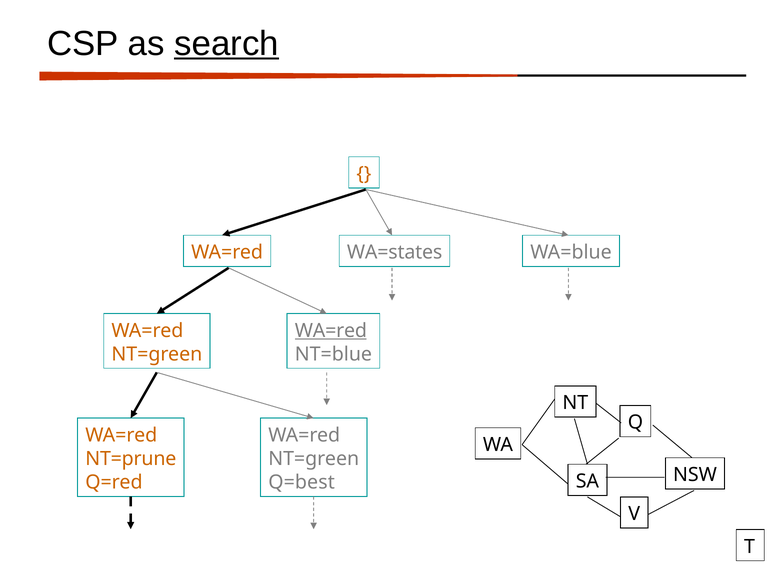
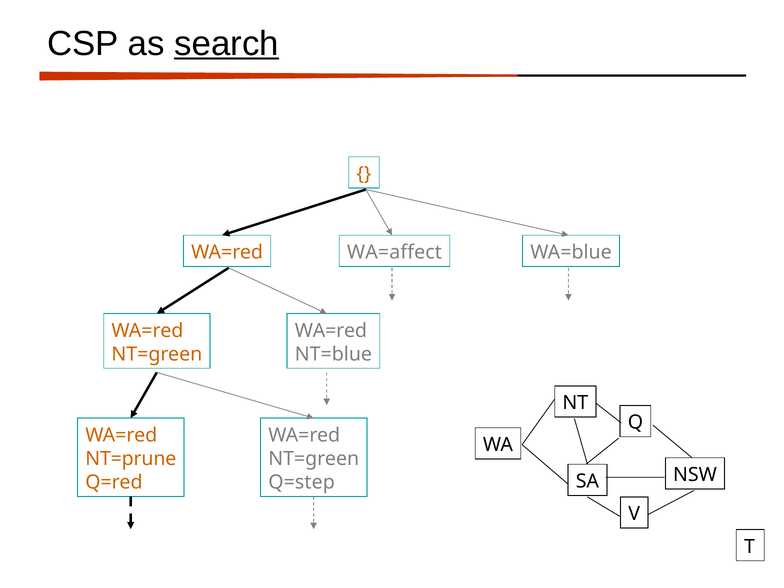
WA=states: WA=states -> WA=affect (394, 252)
WA=red underline: present -> none (331, 331)
Q=best: Q=best -> Q=step (302, 482)
